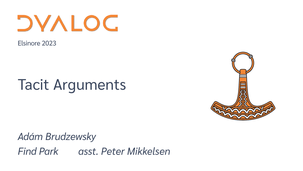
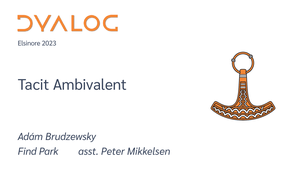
Arguments: Arguments -> Ambivalent (90, 85)
